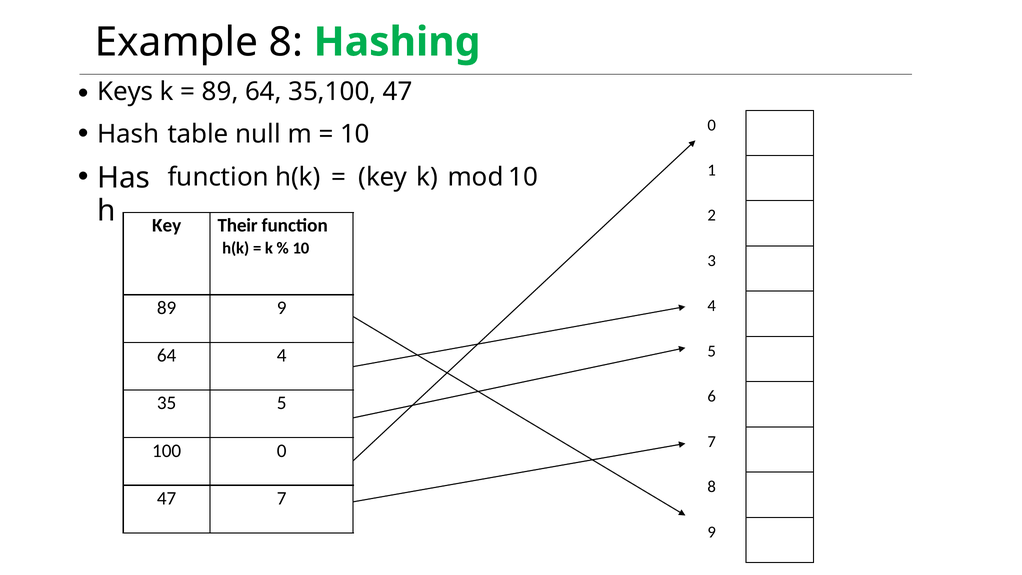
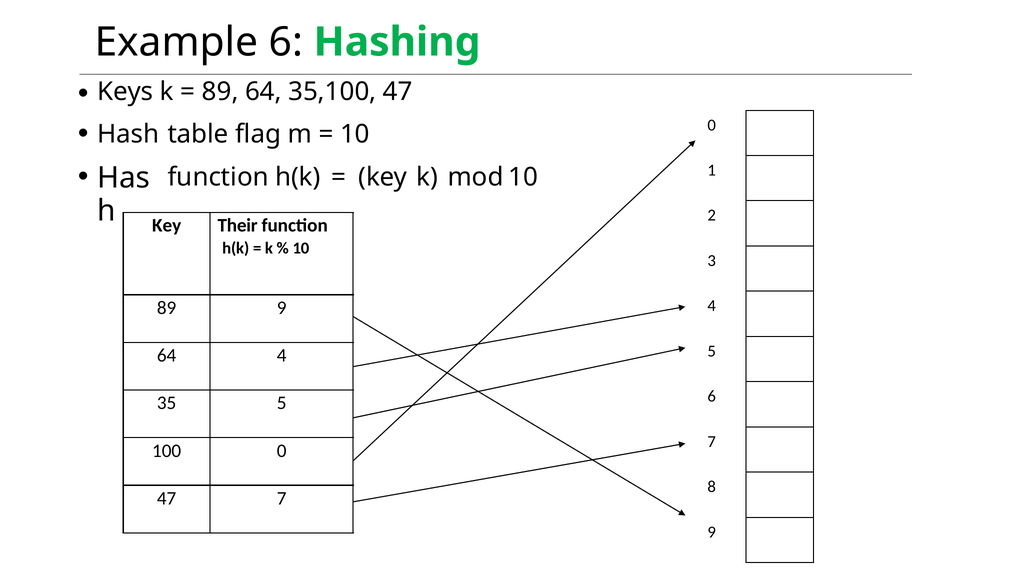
Example 8: 8 -> 6 (286, 42)
null: null -> flag (258, 134)
